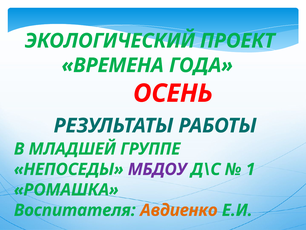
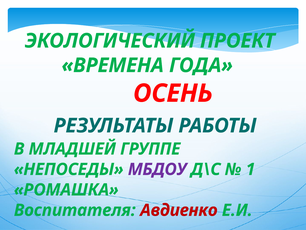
Авдиенко colour: orange -> red (179, 210)
